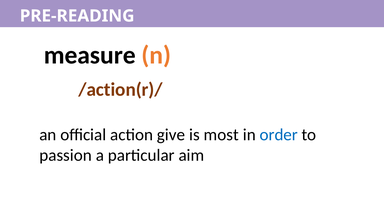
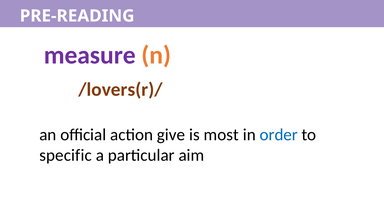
measure colour: black -> purple (90, 55)
/action(r)/: /action(r)/ -> /lovers(r)/ (120, 90)
passion: passion -> specific (66, 155)
